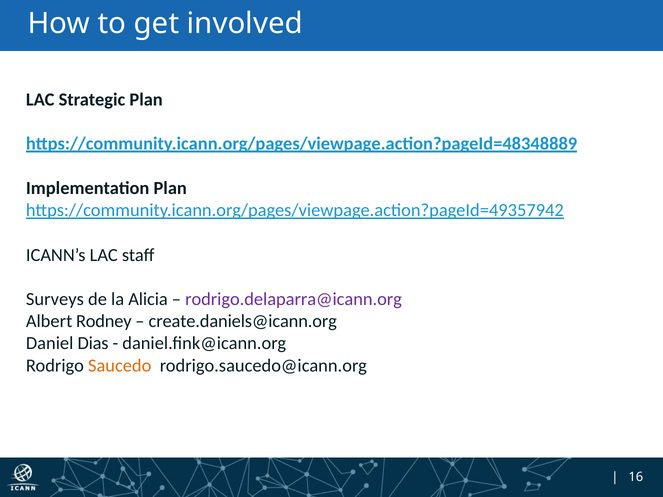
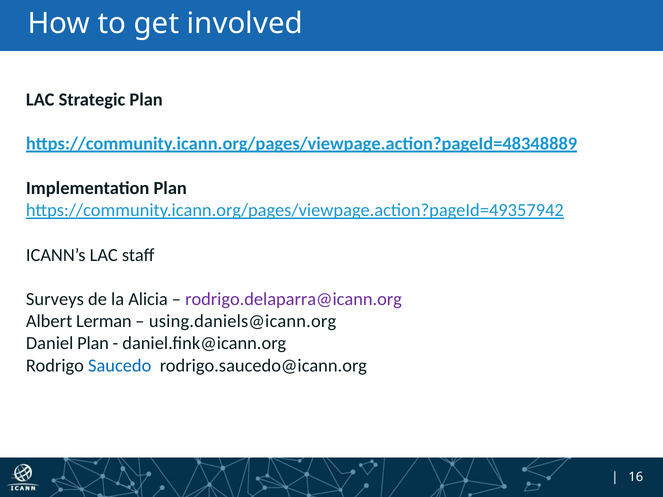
Rodney: Rodney -> Lerman (104, 321)
create.daniels@icann.org: create.daniels@icann.org -> using.daniels@icann.org (243, 321)
Daniel Dias: Dias -> Plan (93, 344)
Saucedo colour: orange -> blue (120, 366)
